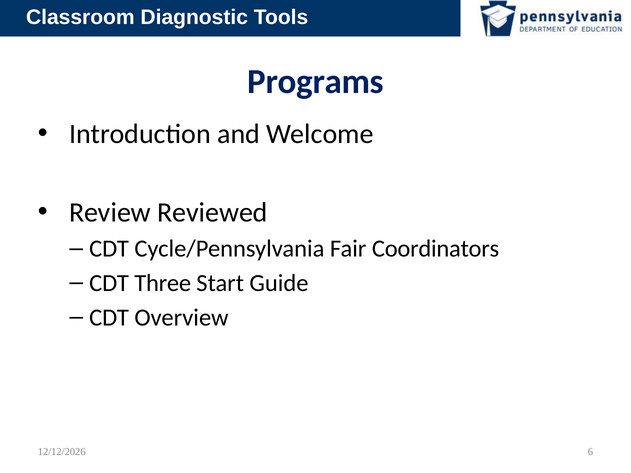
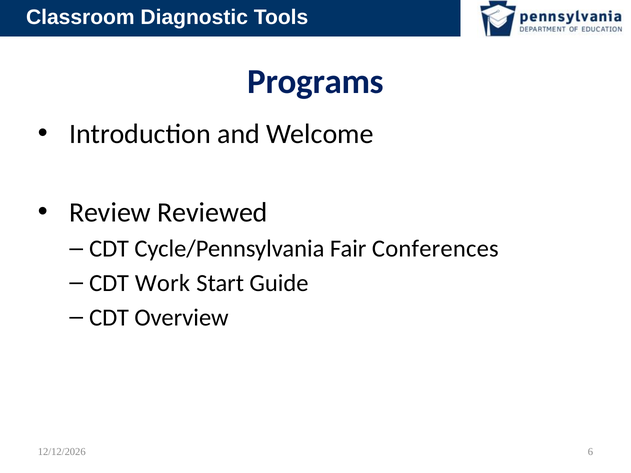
Coordinators: Coordinators -> Conferences (435, 249)
Three: Three -> Work (162, 283)
